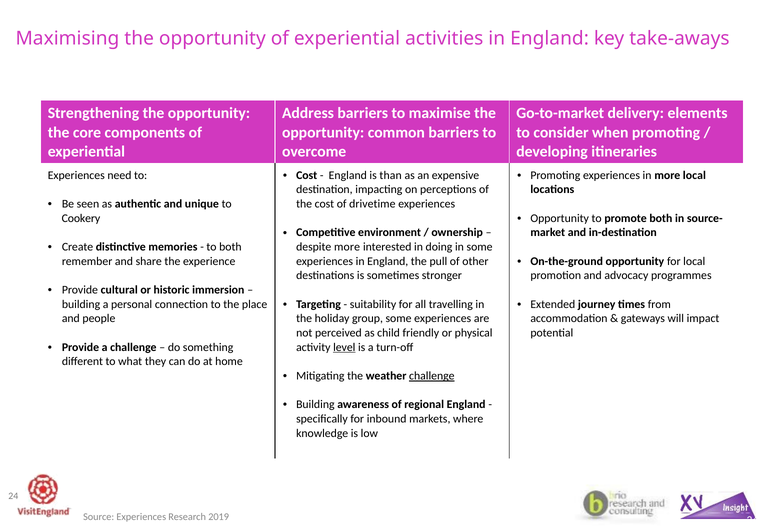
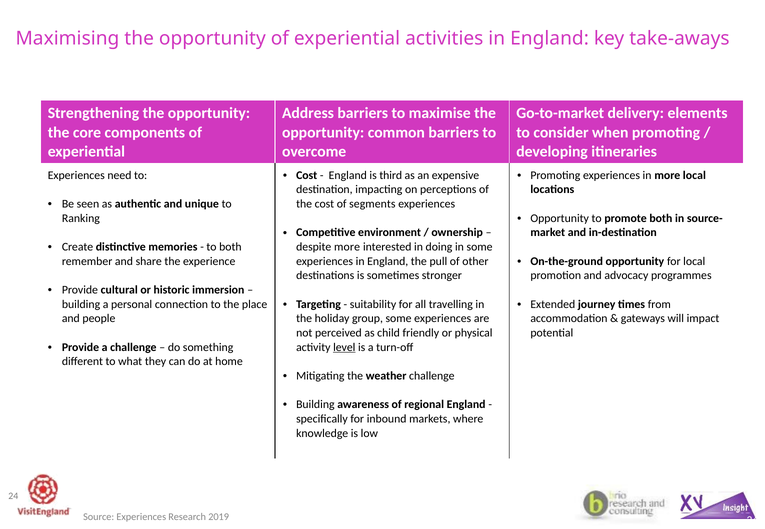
than: than -> third (391, 175)
drivetime: drivetime -> segments (372, 204)
Cookery: Cookery -> Ranking (81, 219)
challenge underline: present -> none (432, 376)
